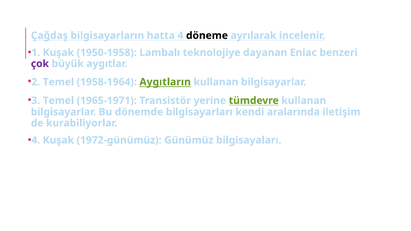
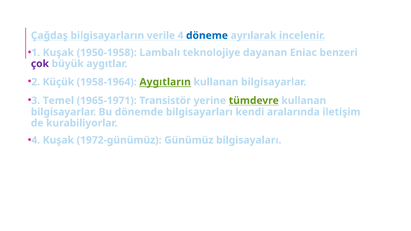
hatta: hatta -> verile (161, 36)
döneme colour: black -> blue (207, 36)
2 Temel: Temel -> Küçük (58, 82)
